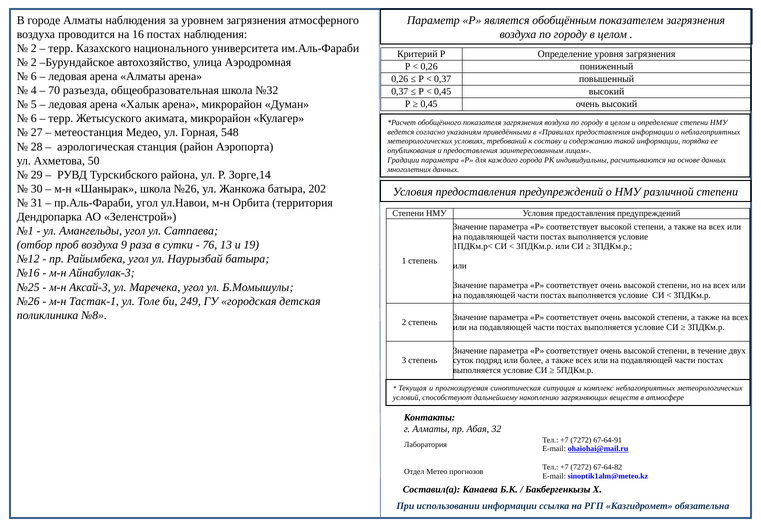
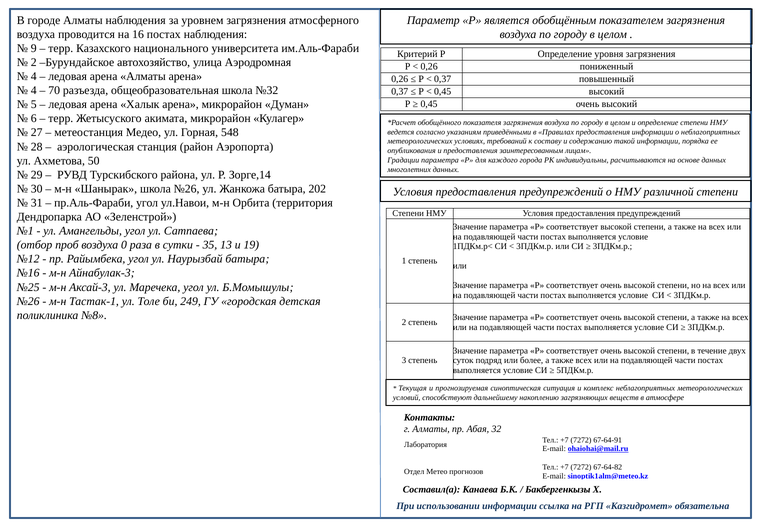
2: 2 -> 9 (34, 48)
6: 6 -> 4 (34, 76)
9: 9 -> 0 (124, 245)
76: 76 -> 35 (210, 245)
